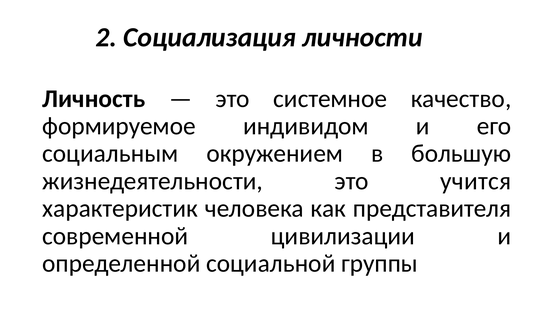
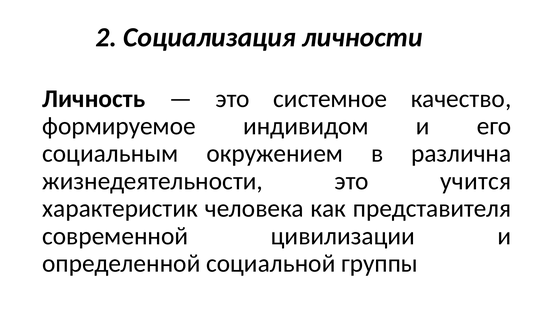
большую: большую -> различна (461, 153)
